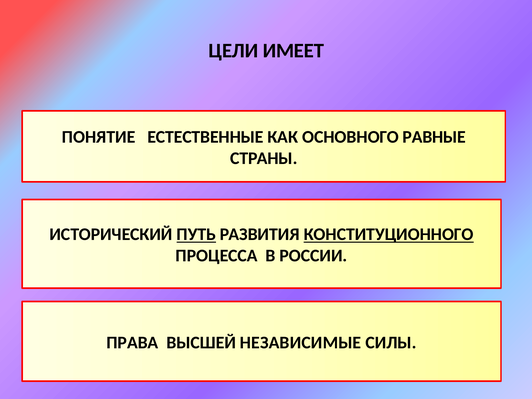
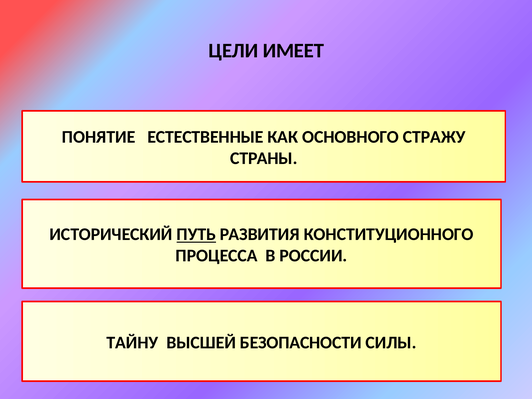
РАВНЫЕ: РАВНЫЕ -> СТРАЖУ (434, 137)
КОНСТИТУЦИОННОГО underline: present -> none (389, 234)
ПРАВА: ПРАВА -> ТАЙНУ (132, 343)
НЕЗАВИСИМЫЕ: НЕЗАВИСИМЫЕ -> БЕЗОПАСНОСТИ (301, 343)
